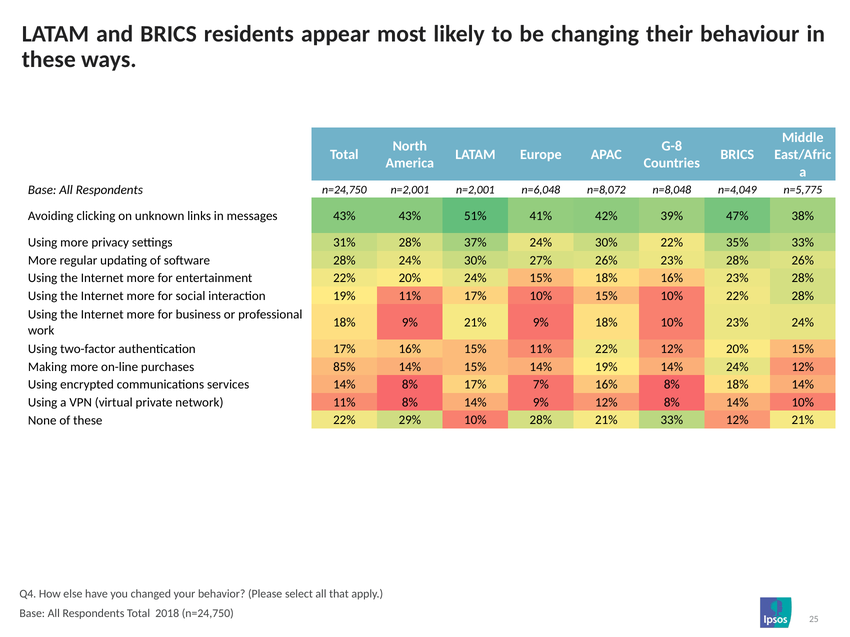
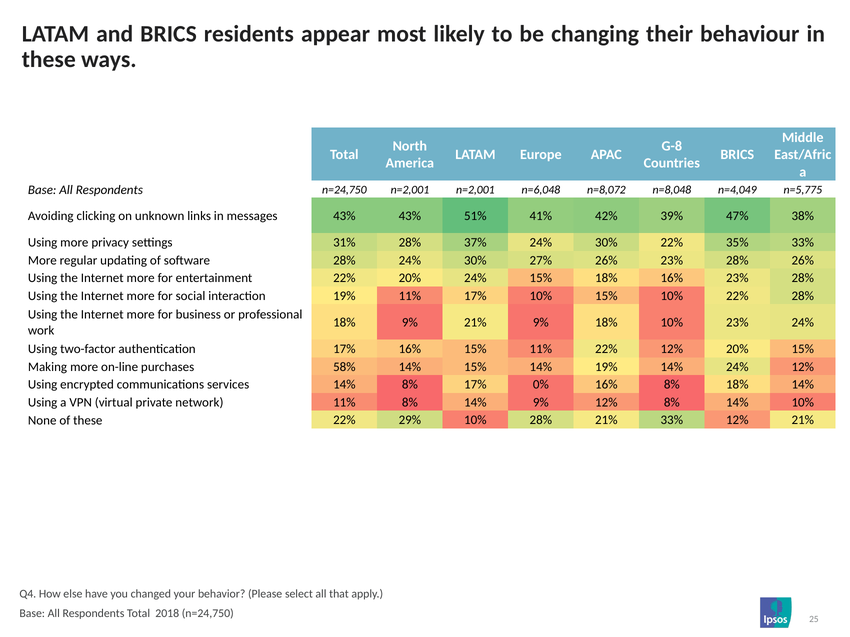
85%: 85% -> 58% (344, 367)
7%: 7% -> 0% (541, 385)
